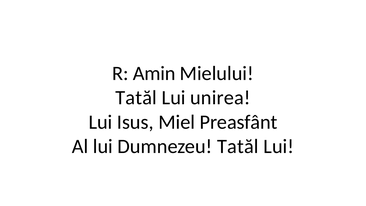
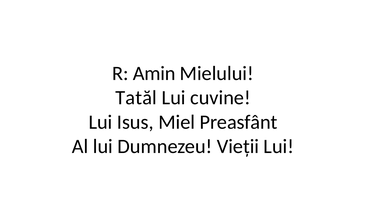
unirea: unirea -> cuvine (220, 98)
Dumnezeu Tatăl: Tatăl -> Vieții (238, 146)
